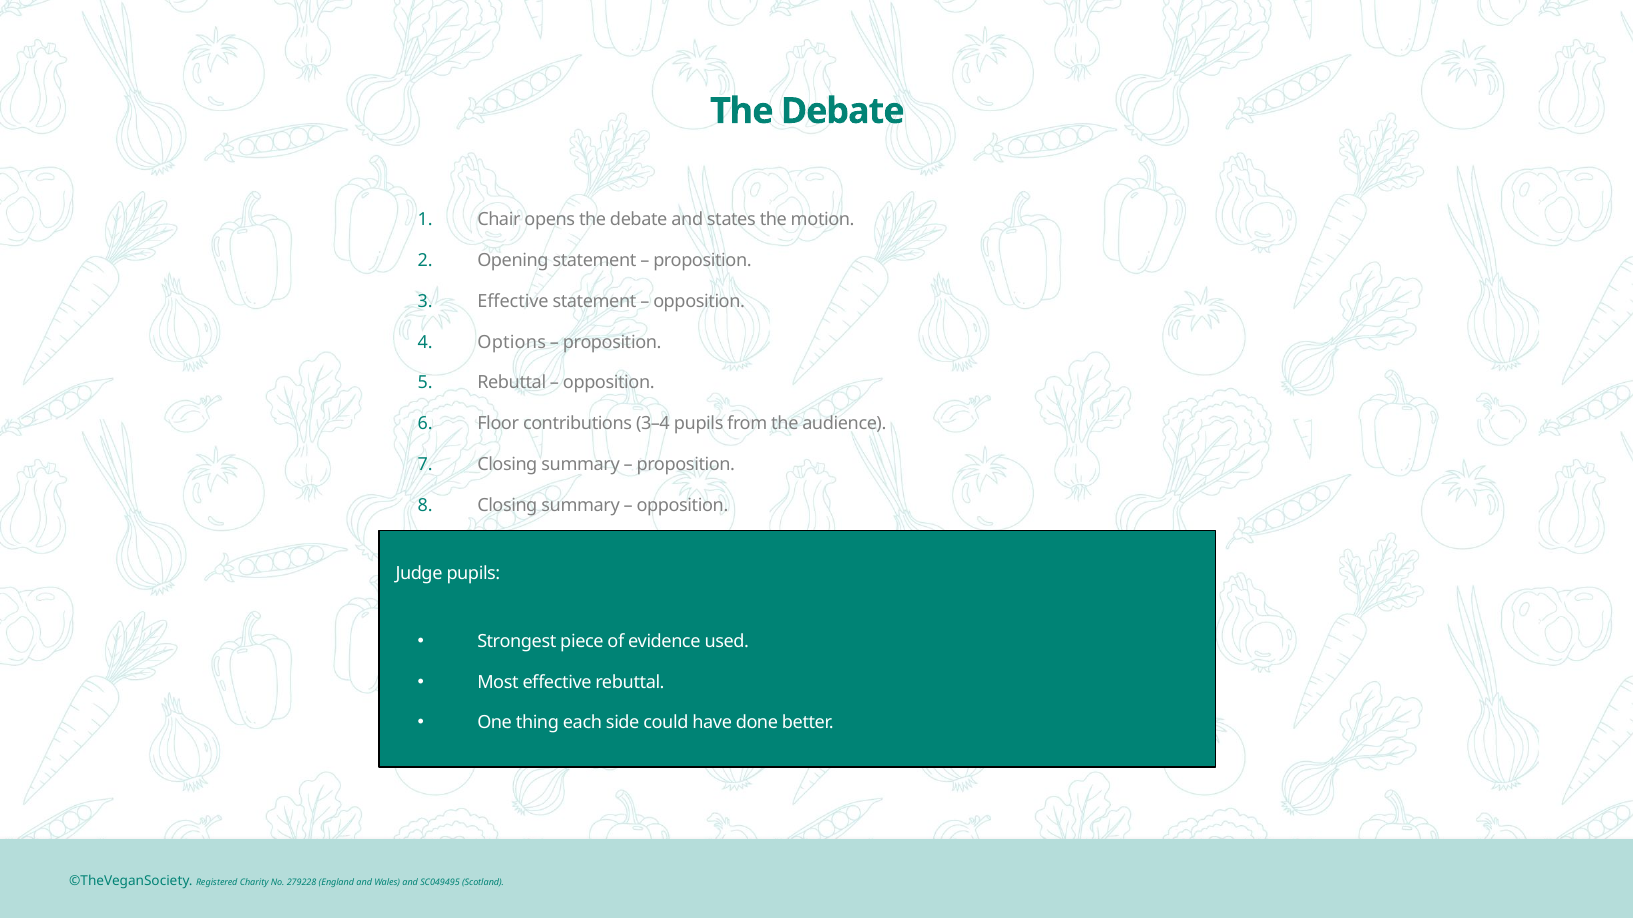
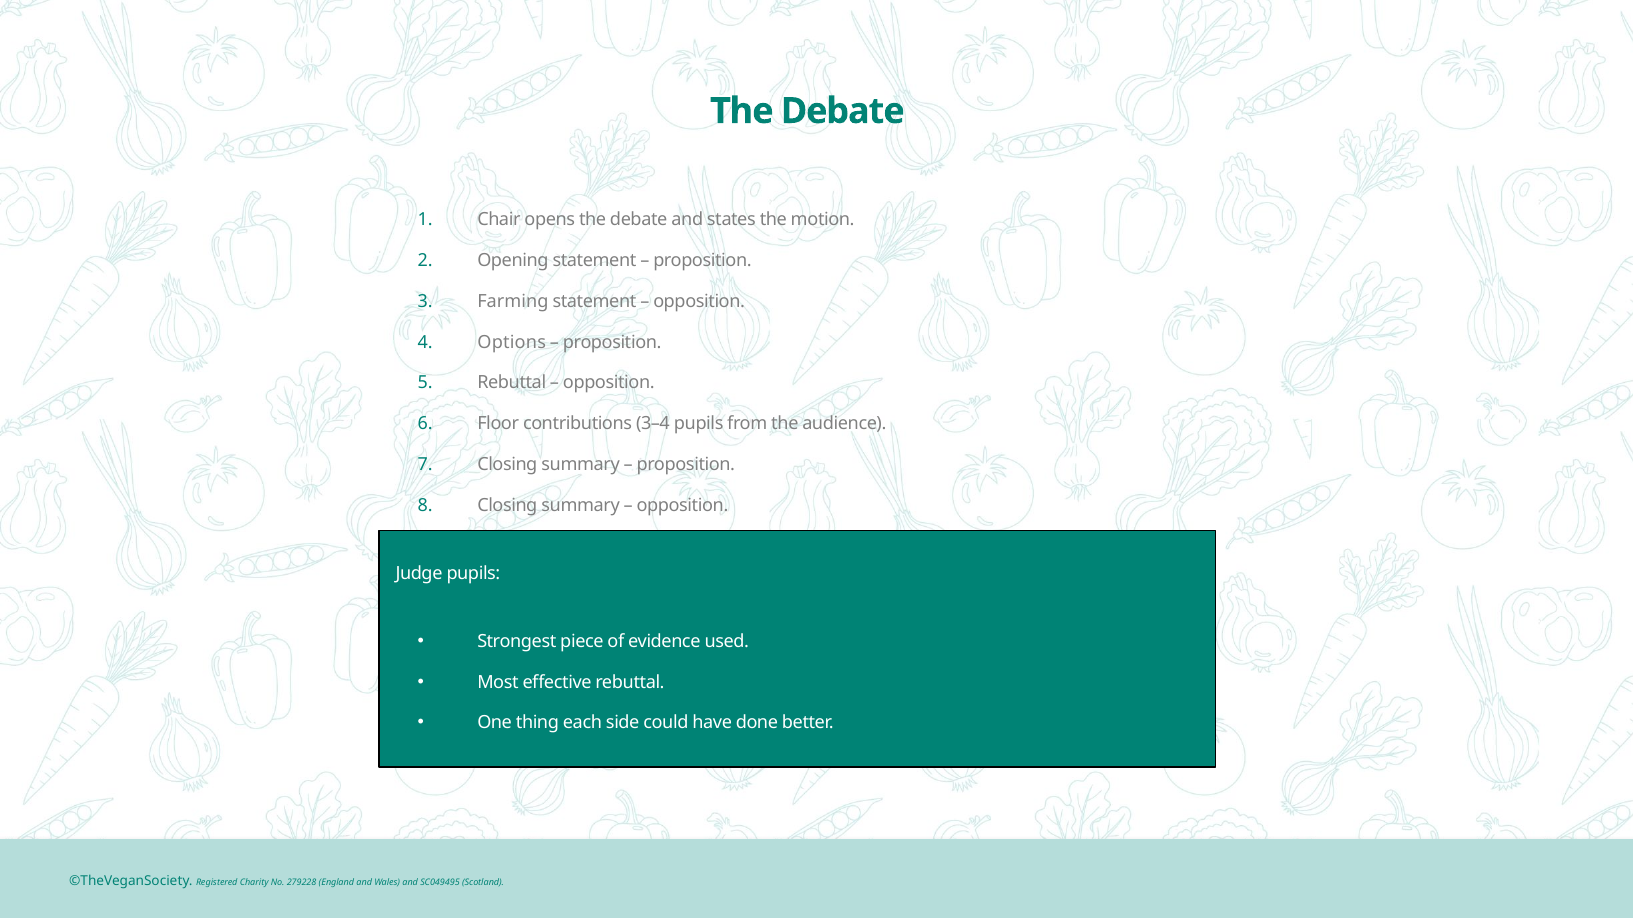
Effective: Effective -> Farming (513, 302)
